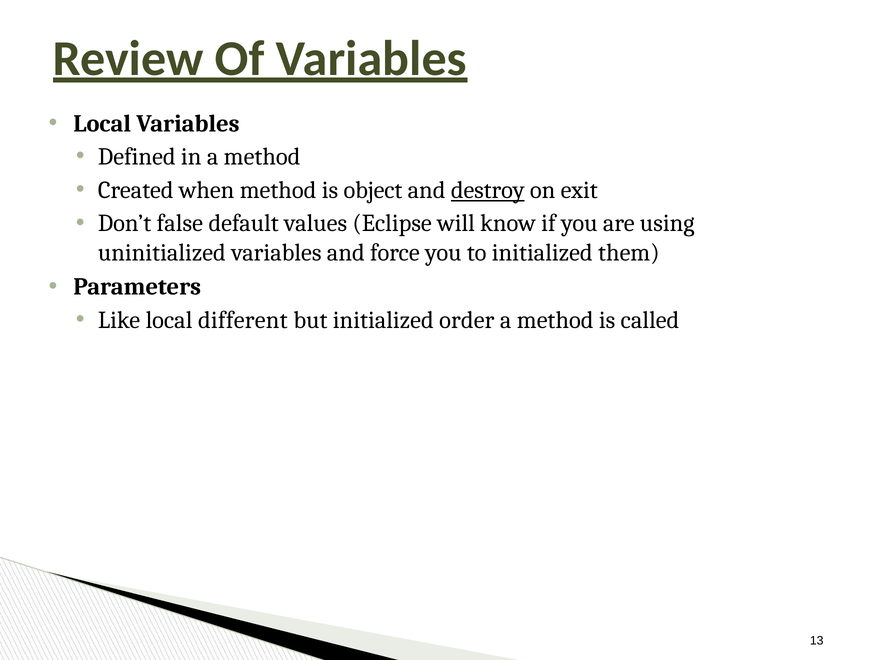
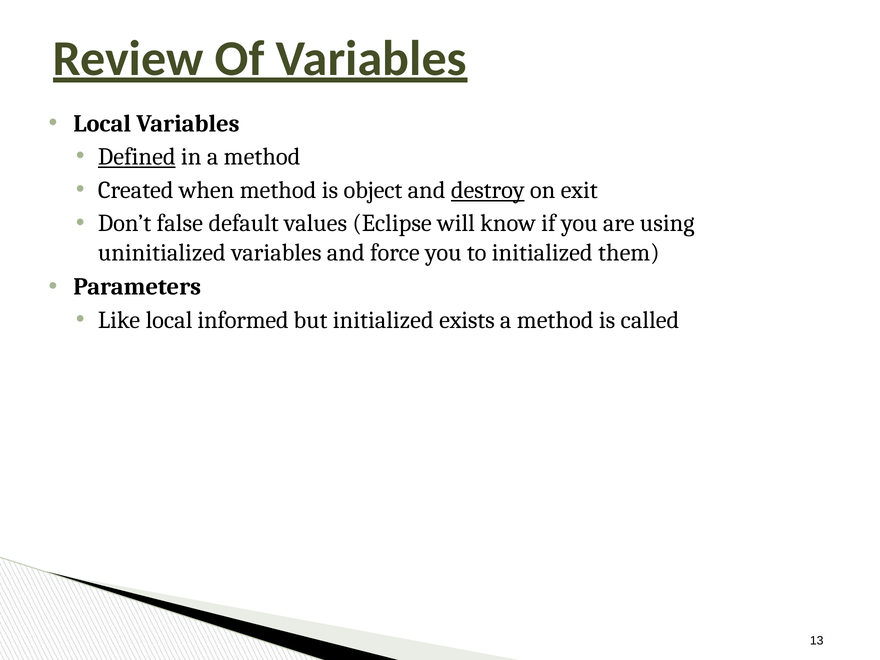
Defined underline: none -> present (137, 157)
different: different -> informed (243, 320)
order: order -> exists (467, 320)
